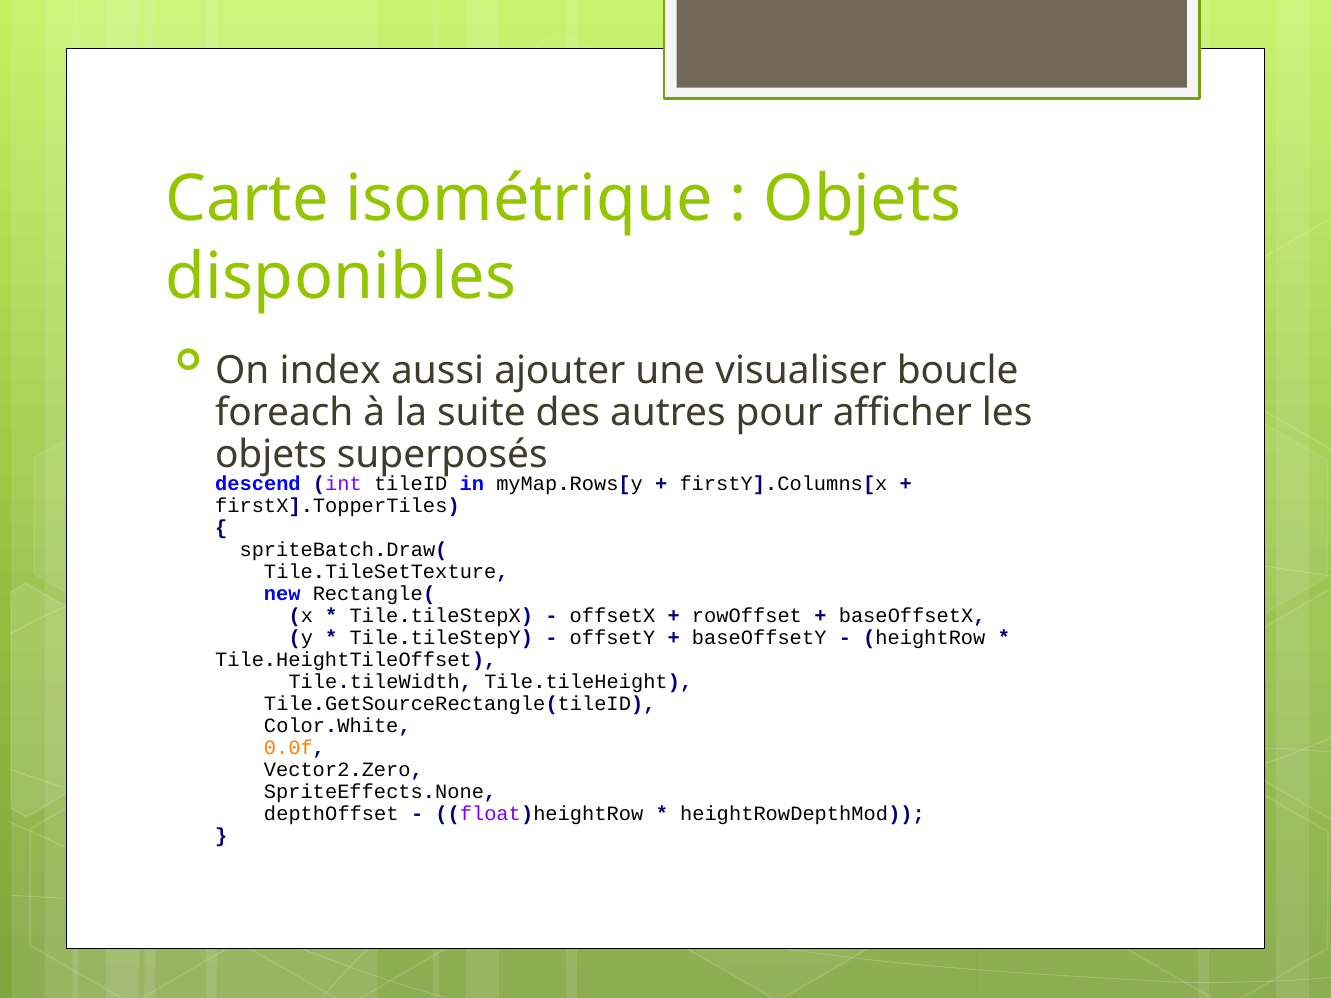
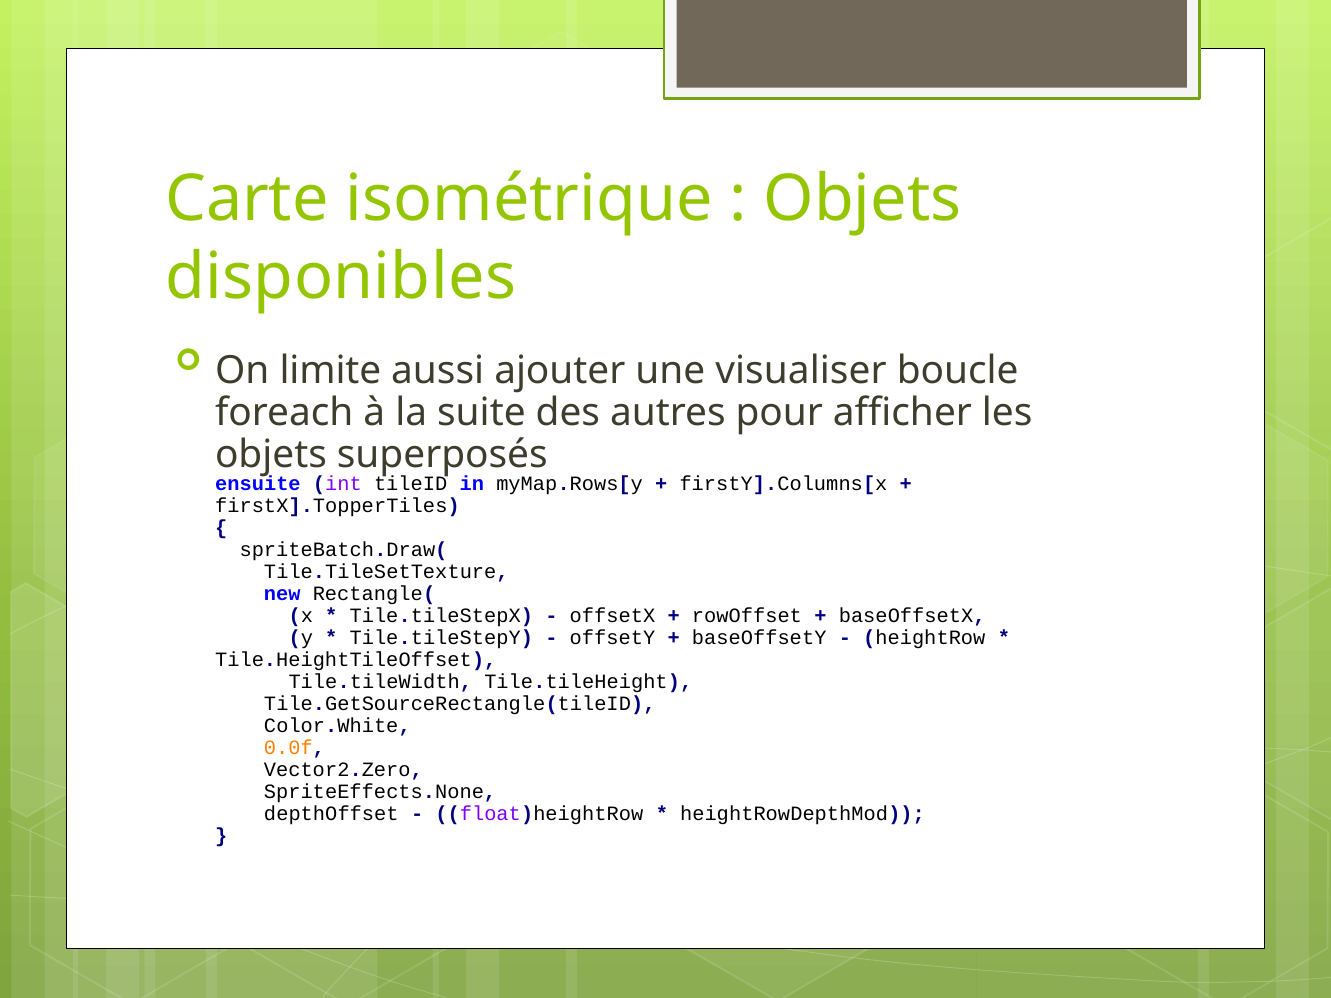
index: index -> limite (330, 371)
descend: descend -> ensuite (258, 484)
